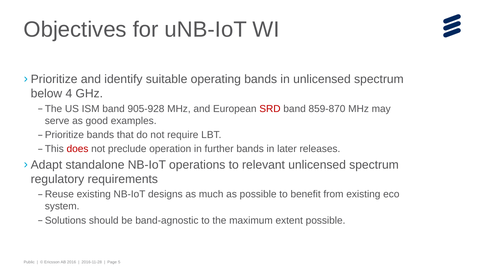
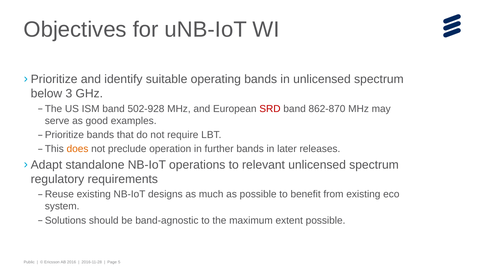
4: 4 -> 3 (69, 94)
905-928: 905-928 -> 502-928 (146, 109)
859-870: 859-870 -> 862-870 (327, 109)
does colour: red -> orange (77, 149)
